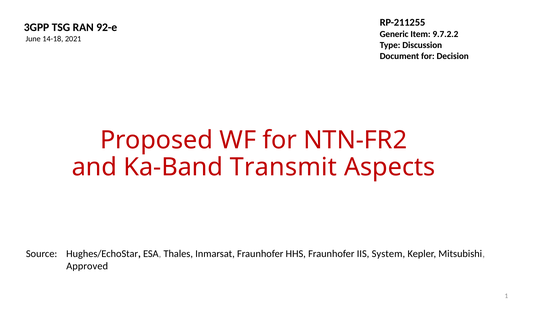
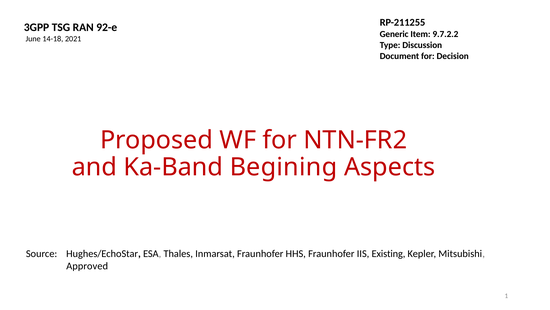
Transmit: Transmit -> Begining (283, 167)
System: System -> Existing (388, 253)
